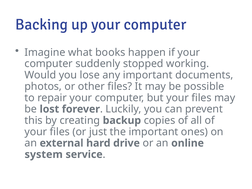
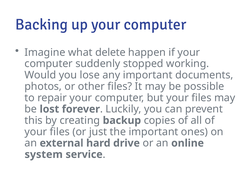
books: books -> delete (110, 52)
